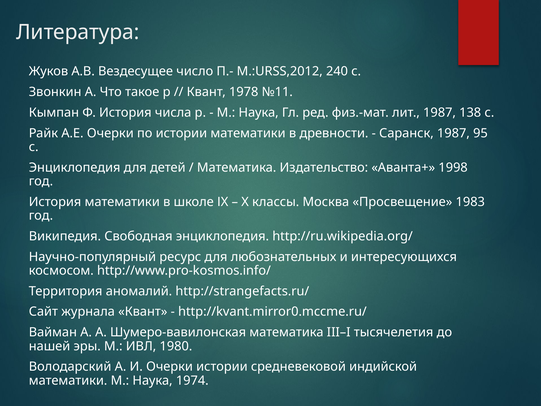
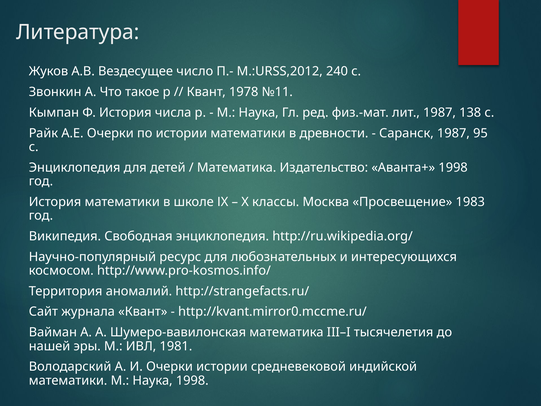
1980: 1980 -> 1981 (176, 346)
Наука 1974: 1974 -> 1998 (192, 380)
